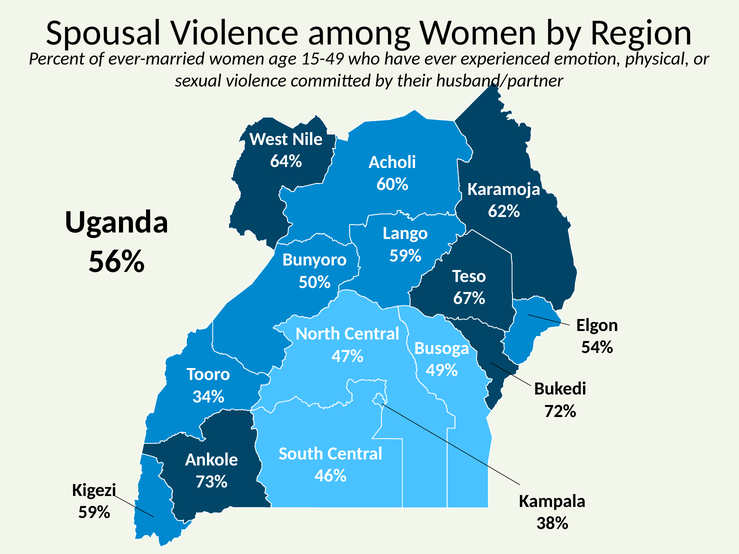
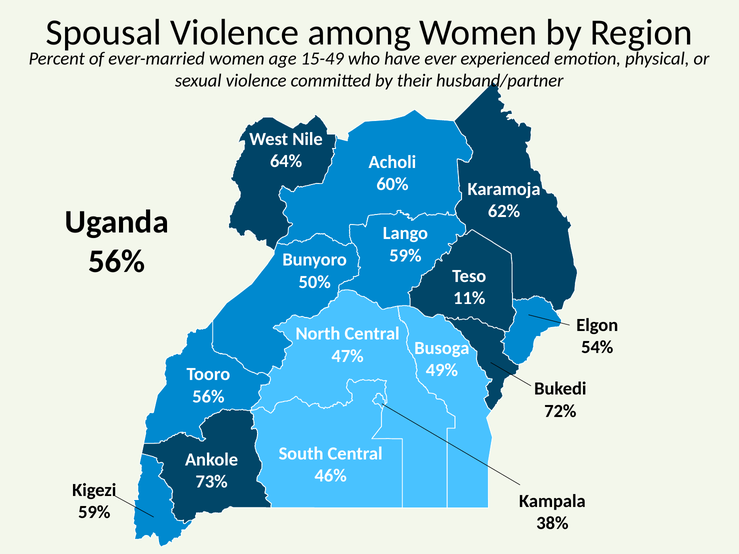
67%: 67% -> 11% (469, 298)
34%: 34% -> 56% (208, 397)
